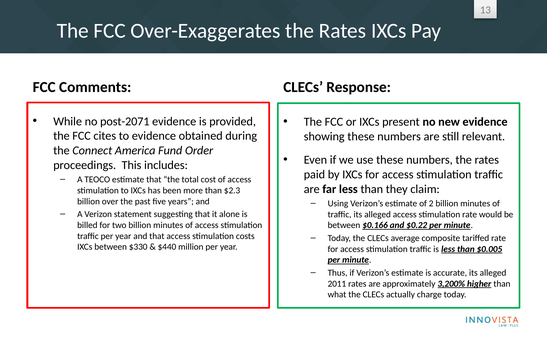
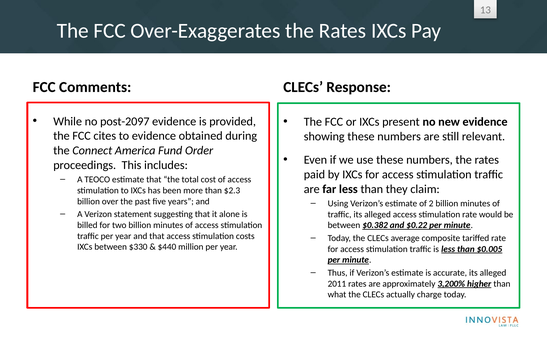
post-2071: post-2071 -> post-2097 (125, 121)
$0.166: $0.166 -> $0.382 (375, 225)
